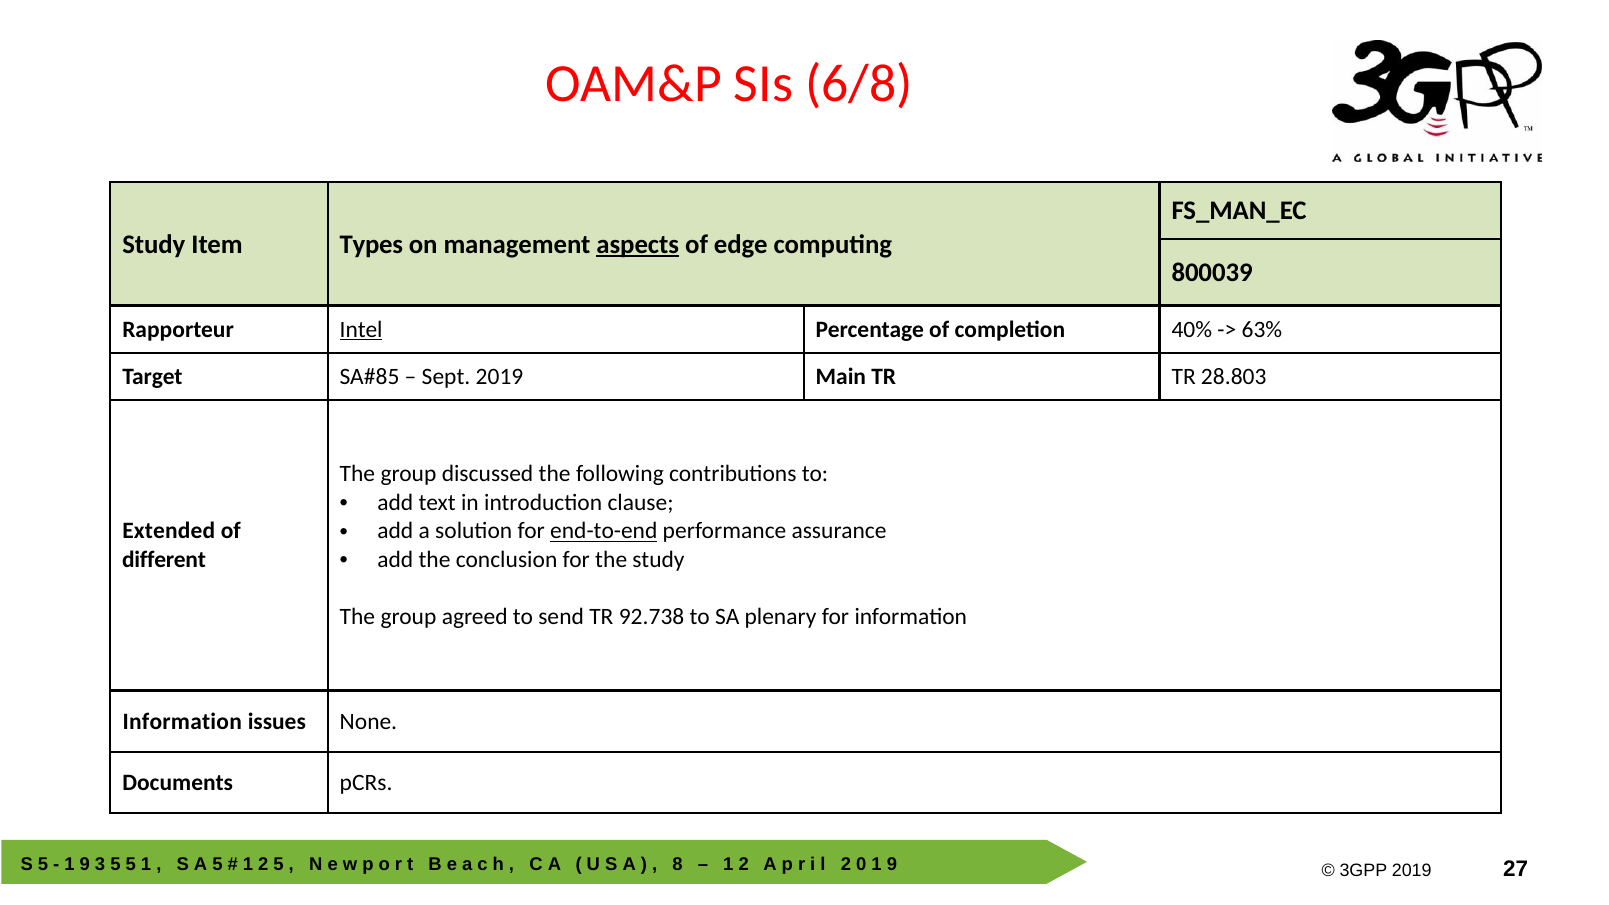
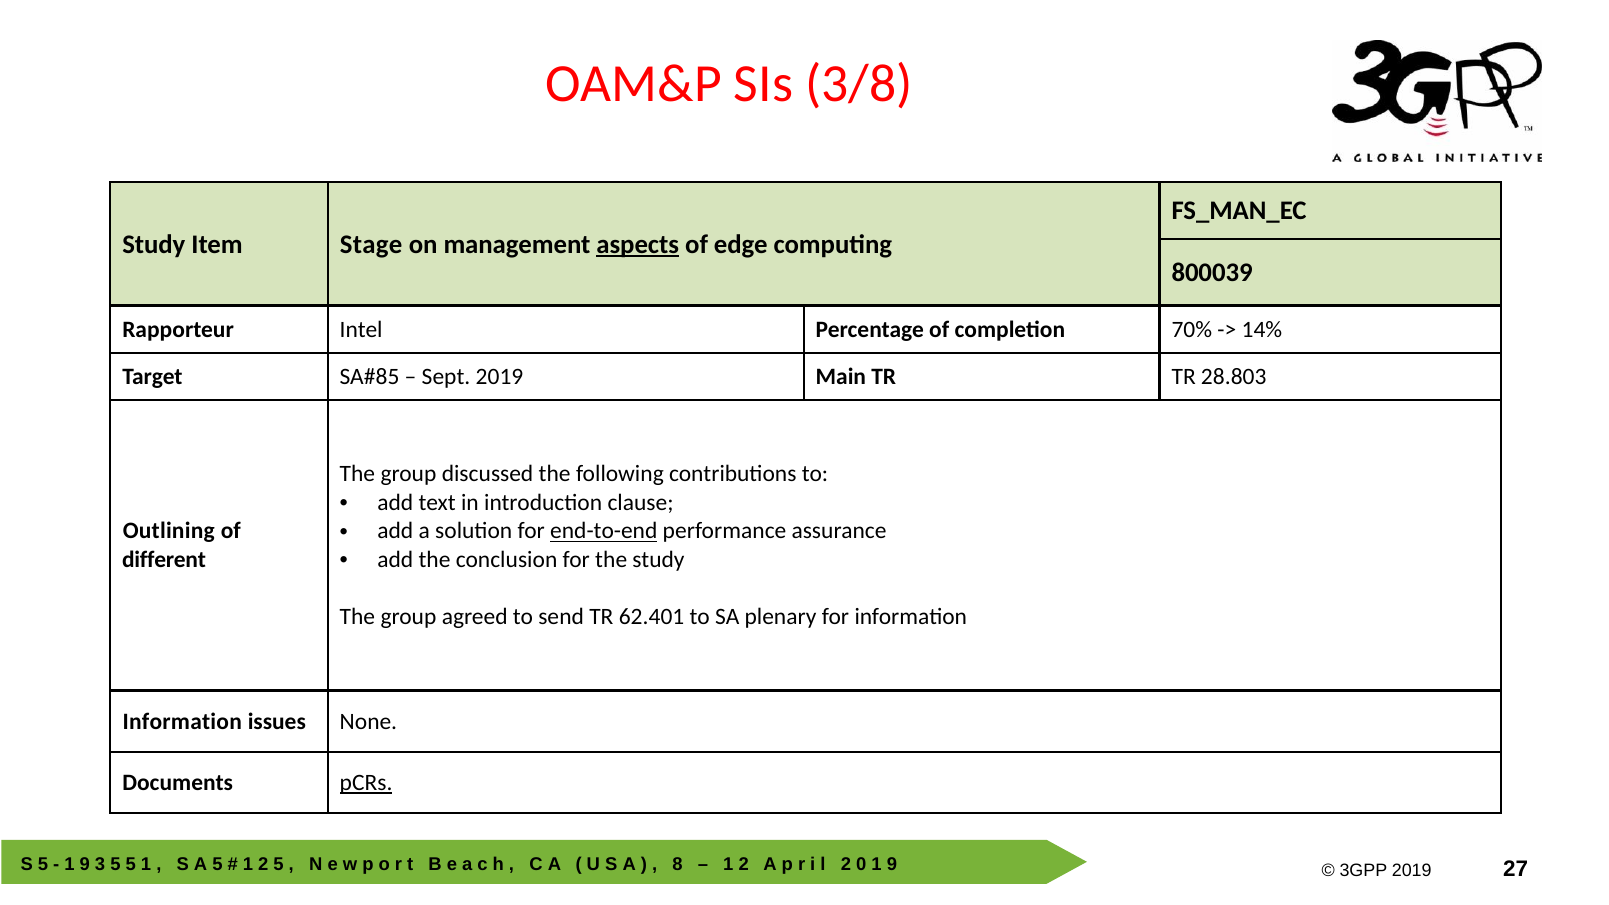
6/8: 6/8 -> 3/8 (859, 83)
Types: Types -> Stage (371, 244)
Intel underline: present -> none (361, 329)
40%: 40% -> 70% (1192, 329)
63%: 63% -> 14% (1262, 329)
Extended: Extended -> Outlining (169, 531)
92.738: 92.738 -> 62.401 (652, 617)
pCRs underline: none -> present (366, 783)
